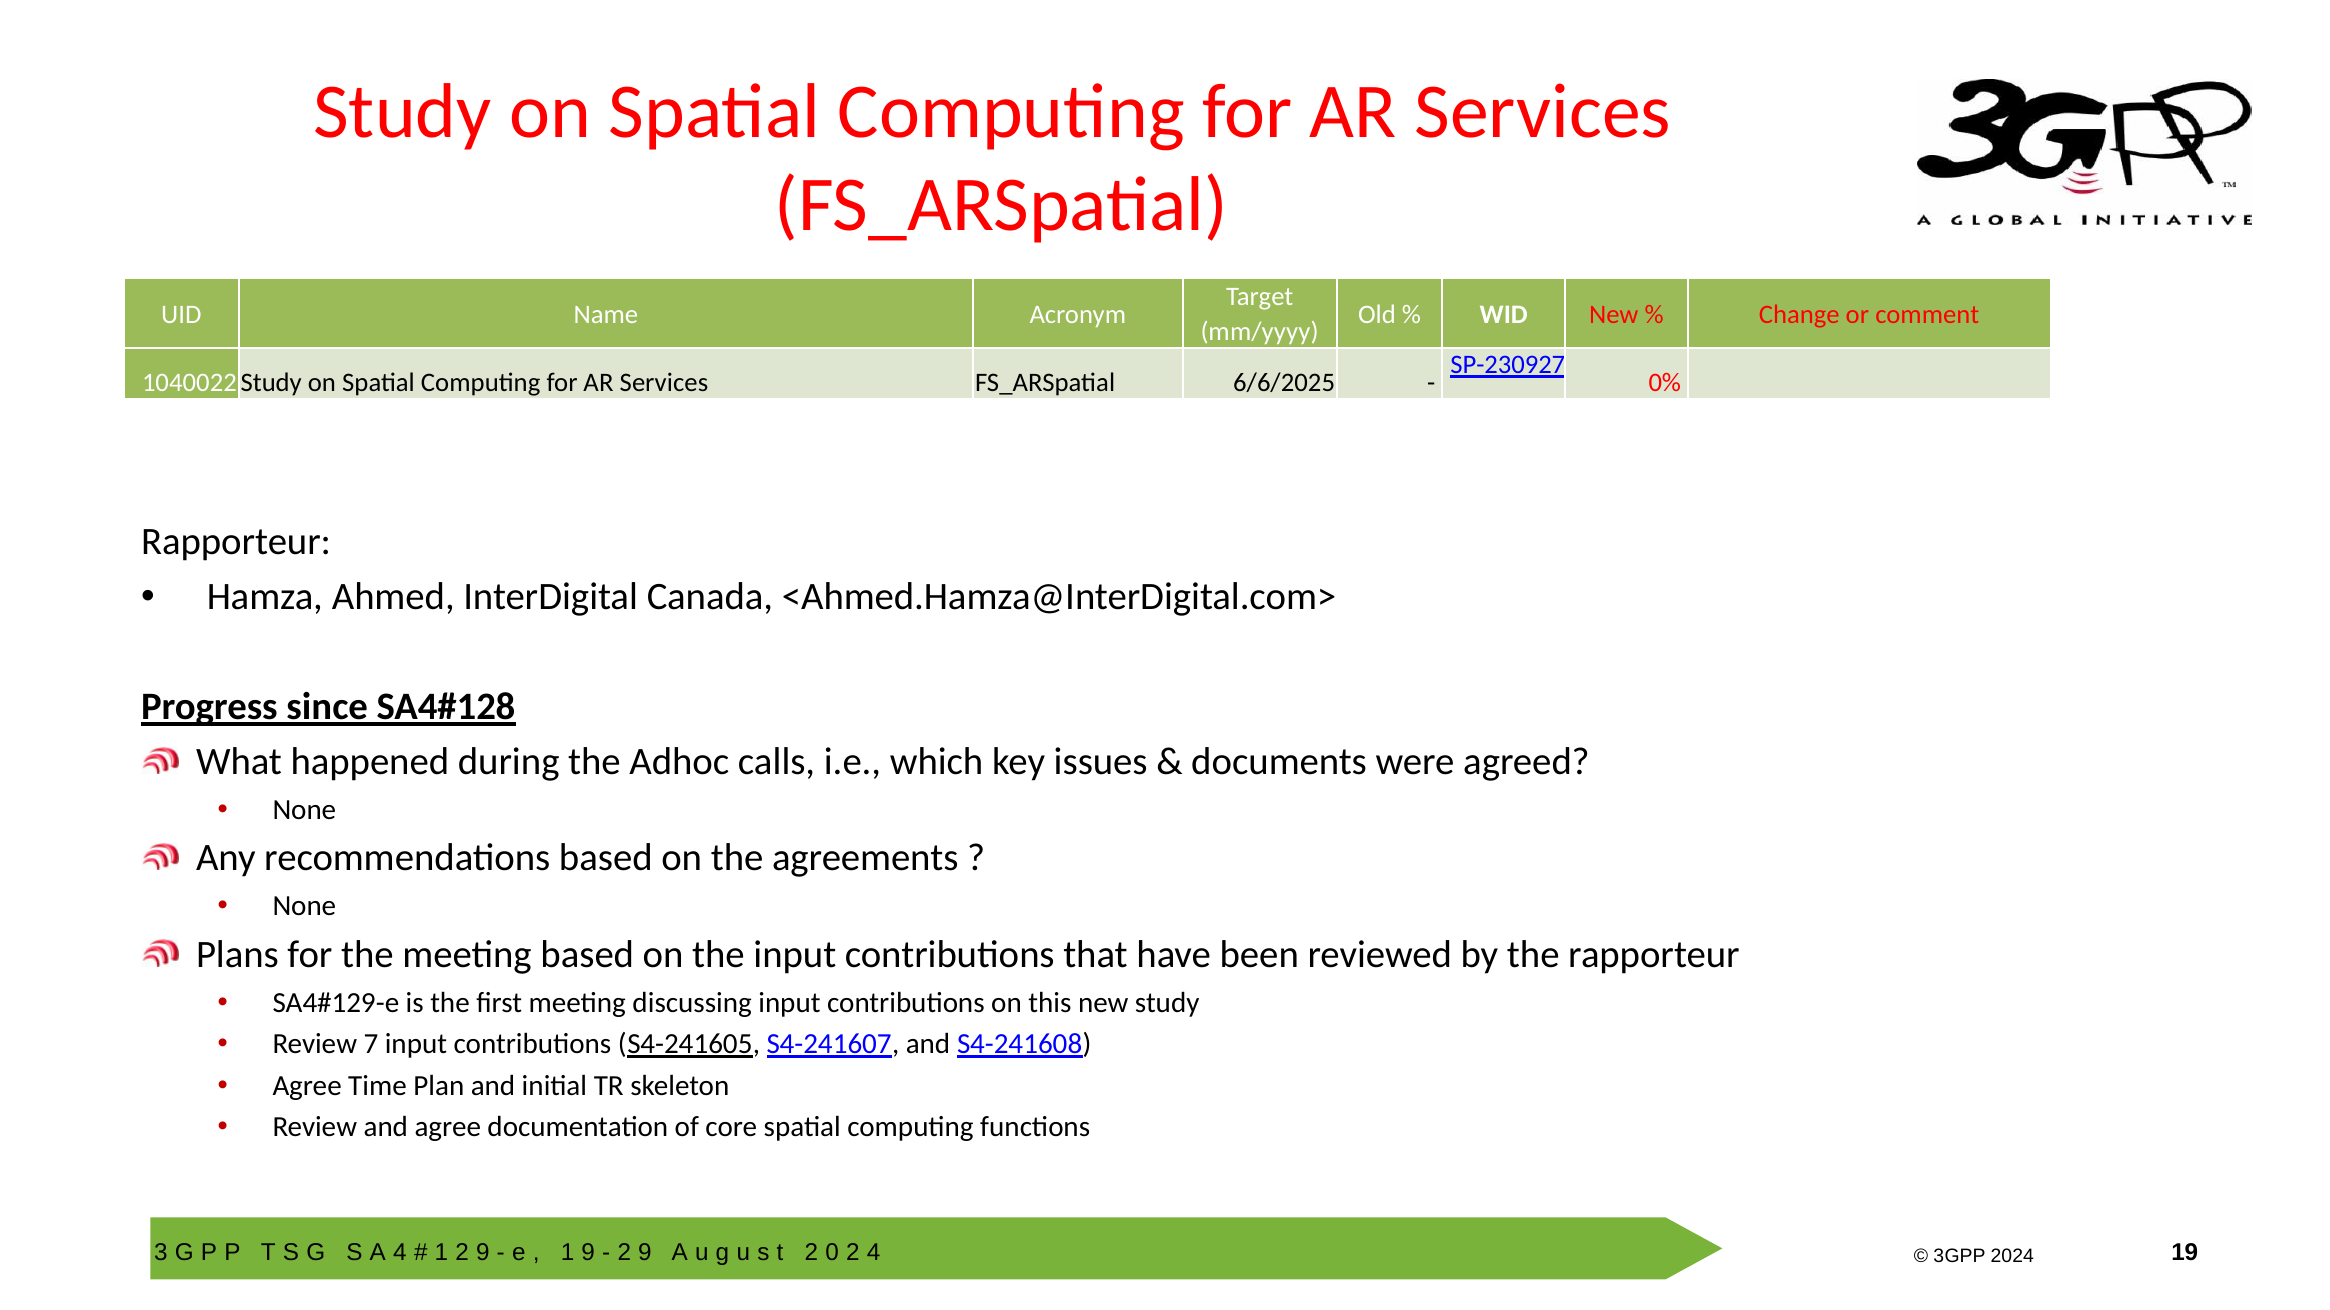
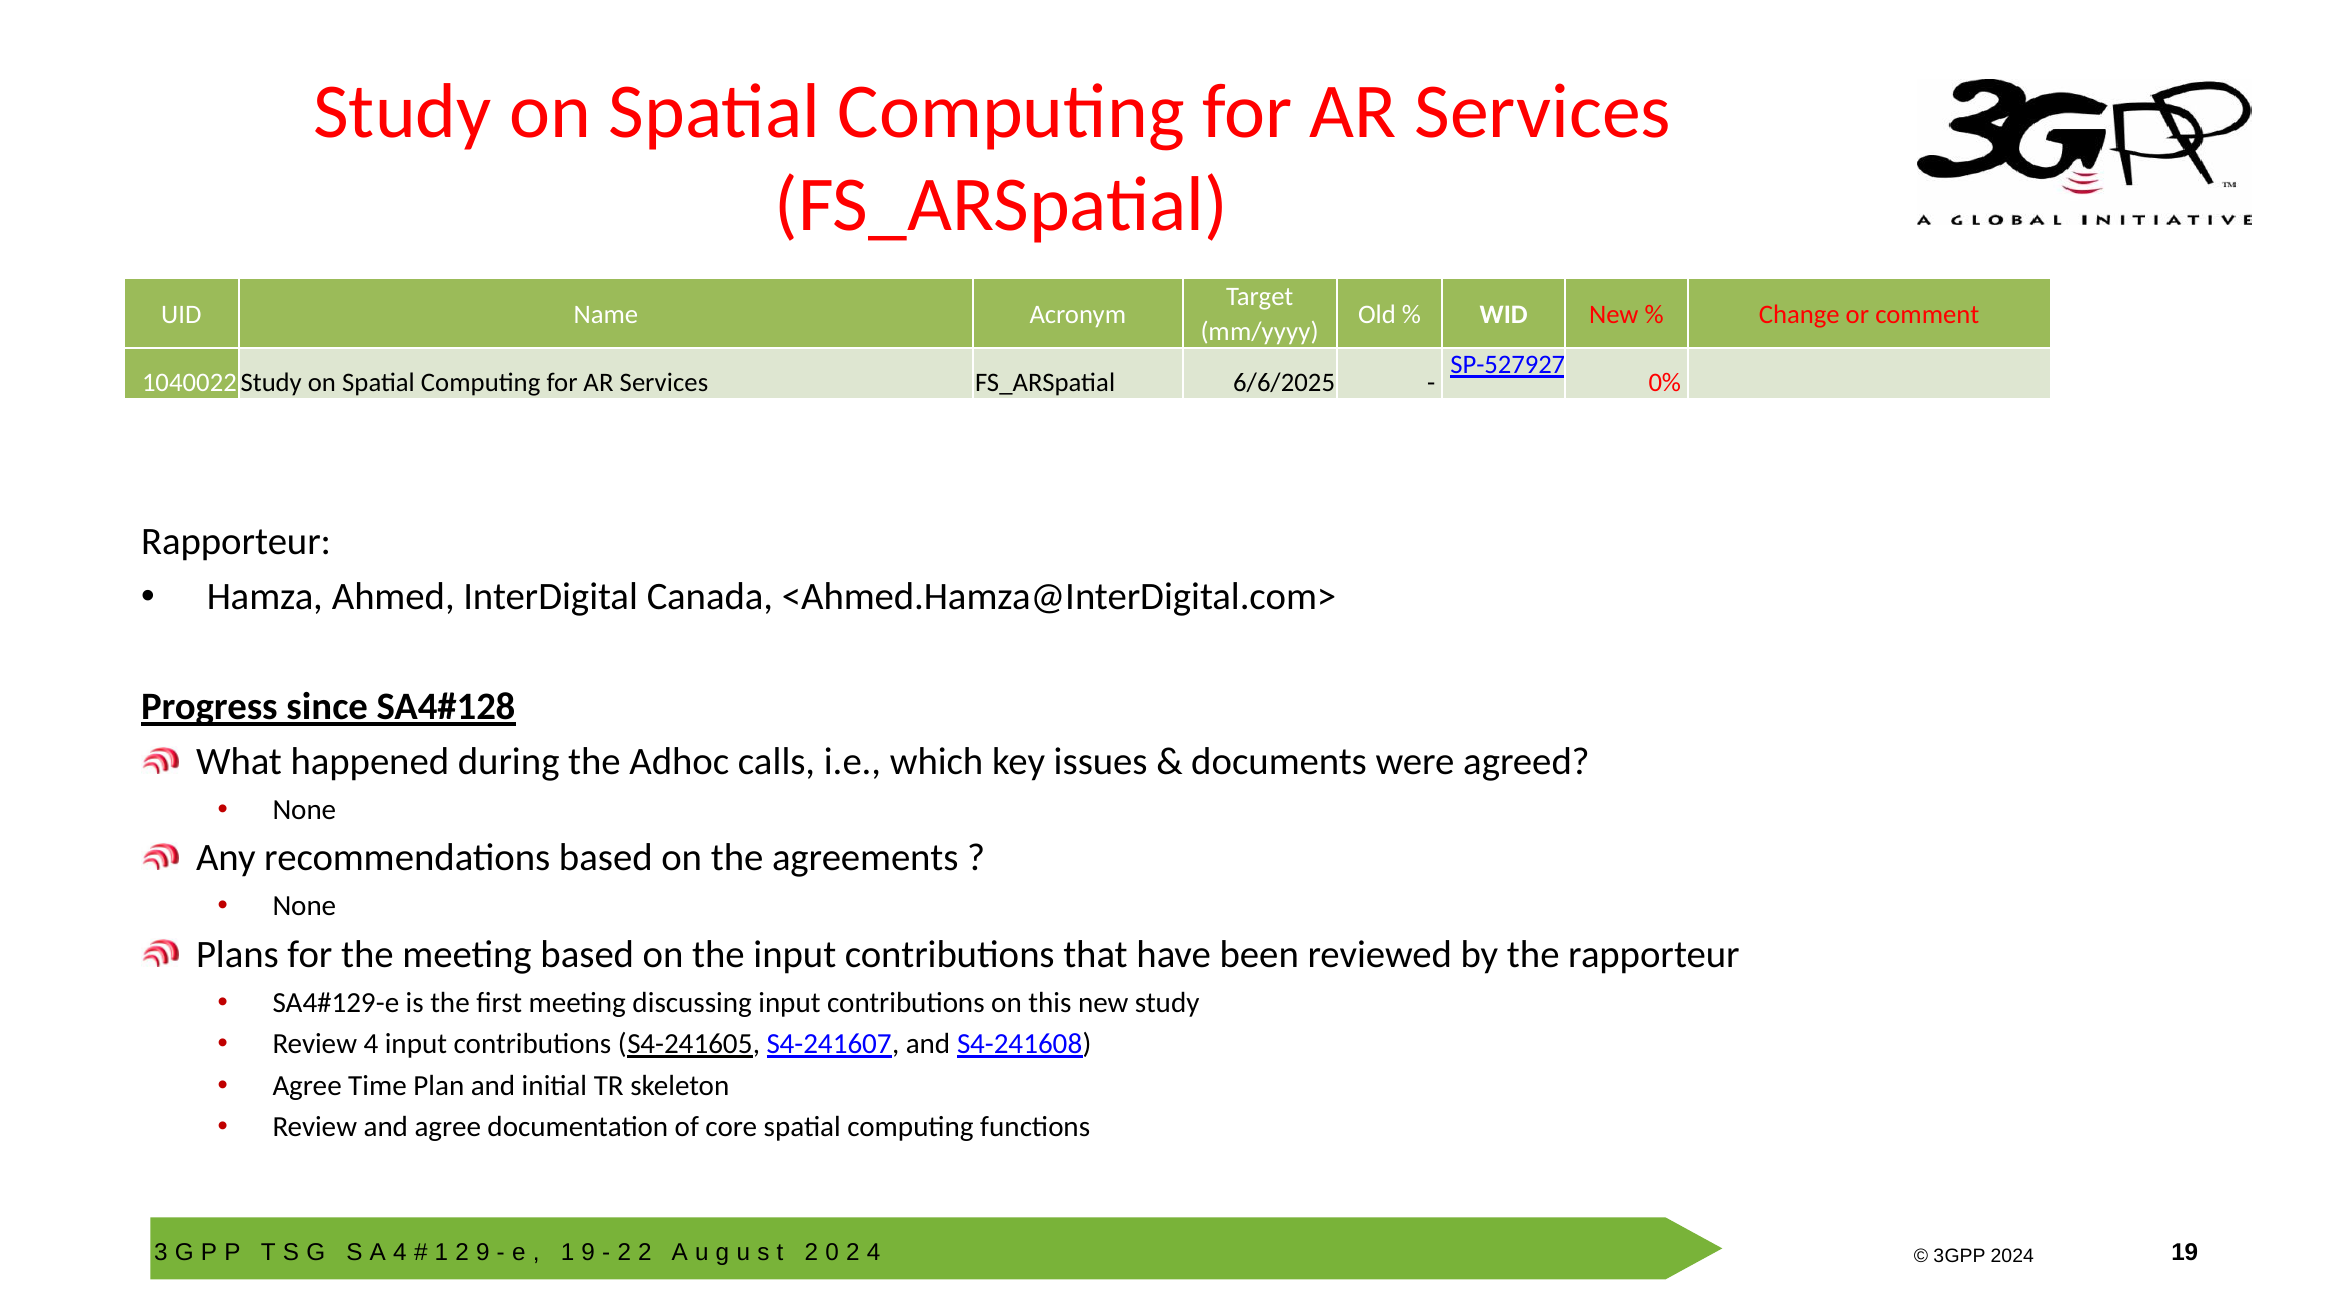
SP-230927: SP-230927 -> SP-527927 (1508, 365)
Review 7: 7 -> 4 (371, 1045)
9: 9 -> 2 (645, 1253)
